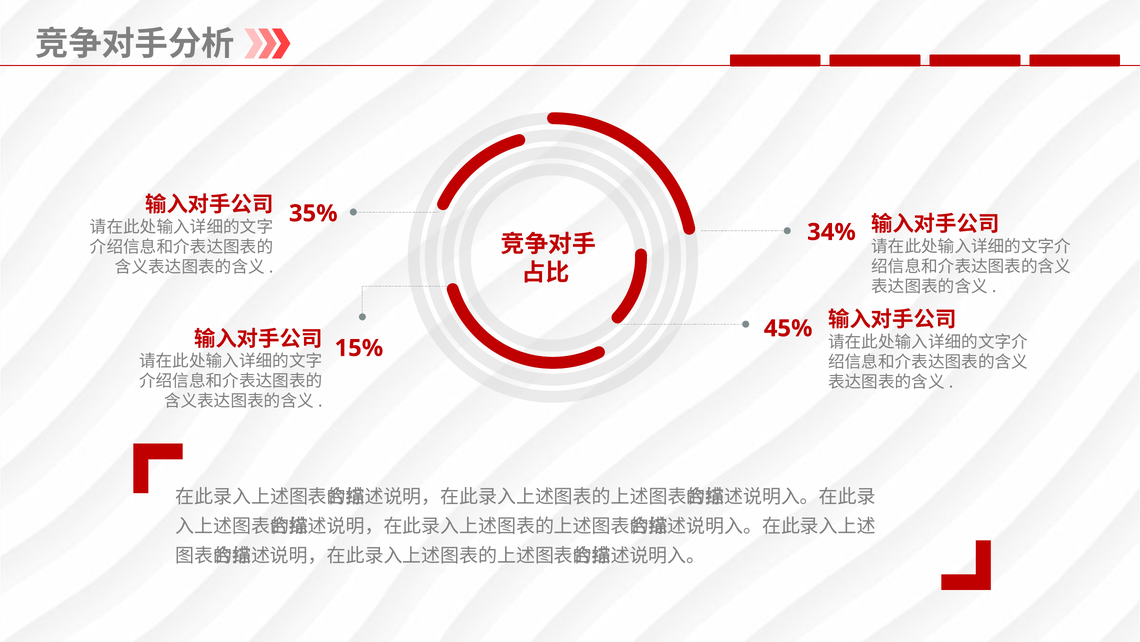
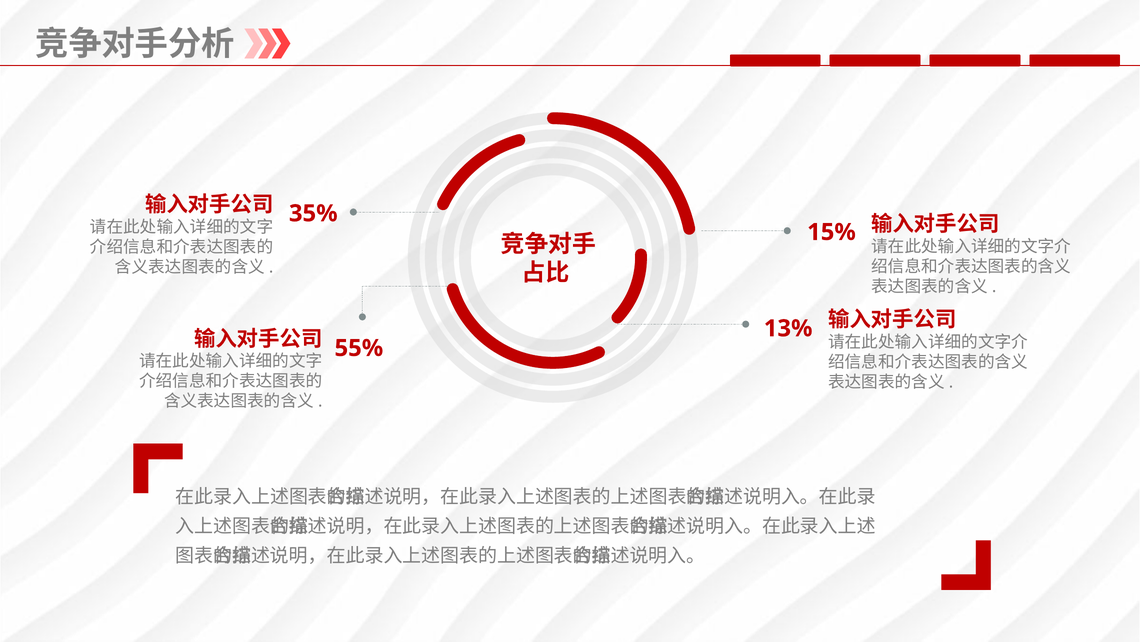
34%: 34% -> 15% (831, 232)
45%: 45% -> 13% (788, 328)
15%: 15% -> 55% (359, 348)
